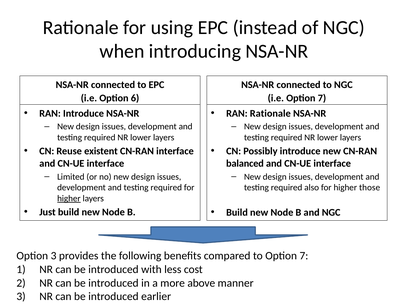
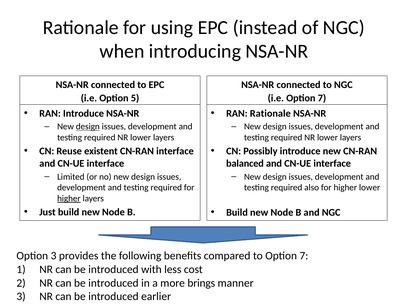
6: 6 -> 5 (135, 98)
design underline: none -> present (88, 127)
higher those: those -> lower (370, 188)
above: above -> brings (201, 283)
